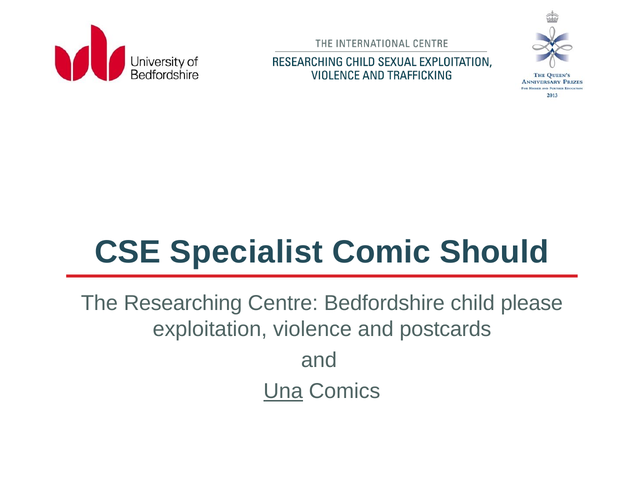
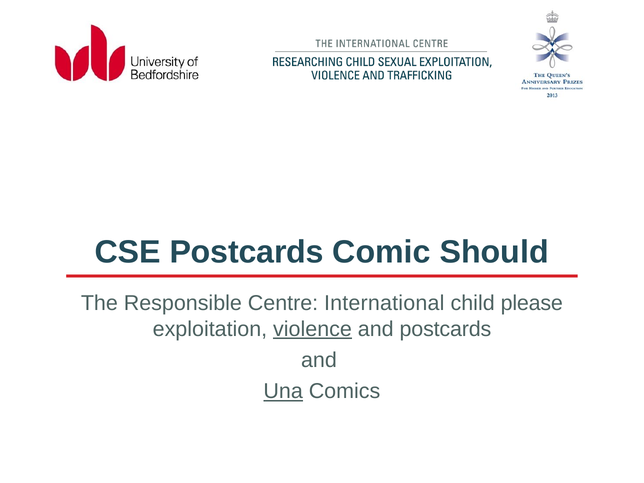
CSE Specialist: Specialist -> Postcards (247, 252)
Researching: Researching -> Responsible (183, 303)
Bedfordshire: Bedfordshire -> International (384, 303)
violence underline: none -> present (312, 329)
